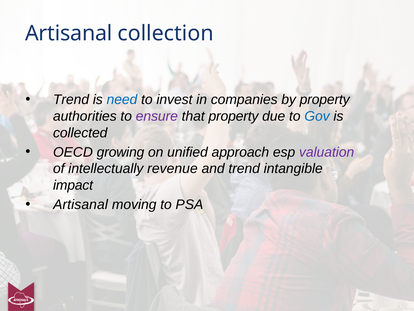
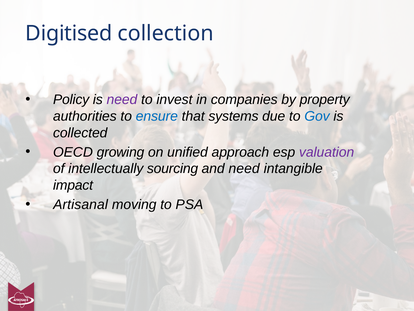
Artisanal: Artisanal -> Digitised (69, 33)
Trend: Trend -> Policy (71, 99)
need colour: blue -> purple (122, 99)
ensure colour: purple -> blue (157, 116)
that property: property -> systems (234, 116)
revenue: revenue -> sourcing (173, 168)
and trend: trend -> need (244, 168)
